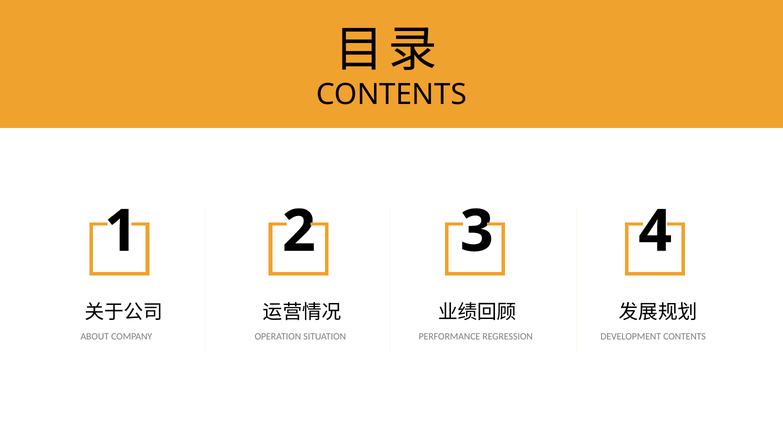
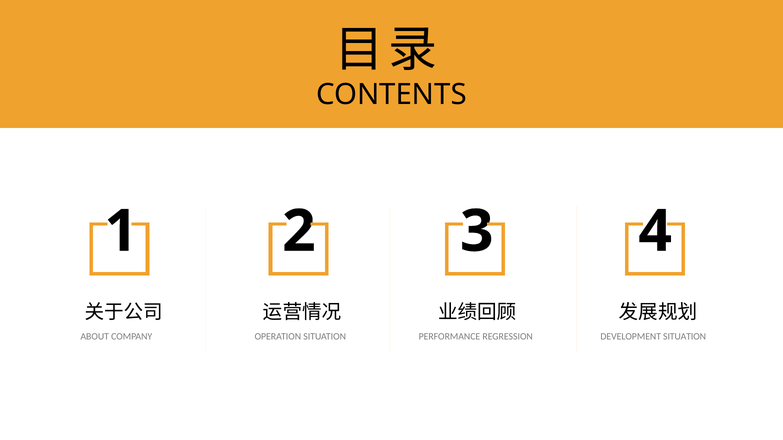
DEVELOPMENT CONTENTS: CONTENTS -> SITUATION (685, 337)
